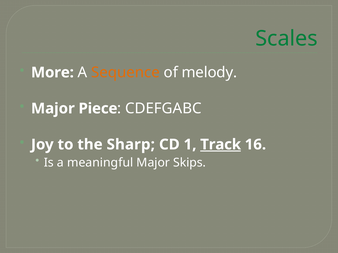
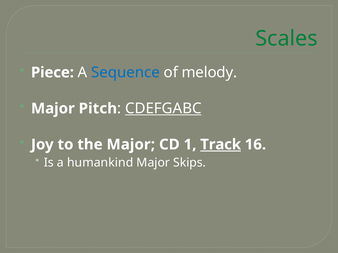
More: More -> Piece (52, 73)
Sequence colour: orange -> blue (126, 73)
Piece: Piece -> Pitch (98, 109)
CDEFGABC underline: none -> present (163, 109)
the Sharp: Sharp -> Major (131, 145)
meaningful: meaningful -> humankind (100, 163)
